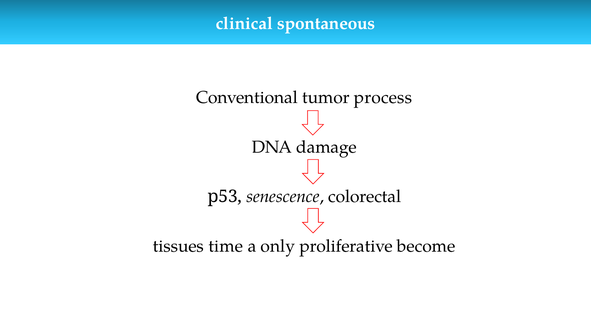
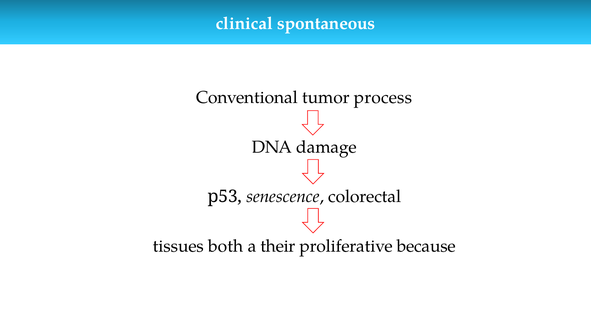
time: time -> both (226, 246)
only: only -> their (278, 246)
become: become -> because (426, 246)
